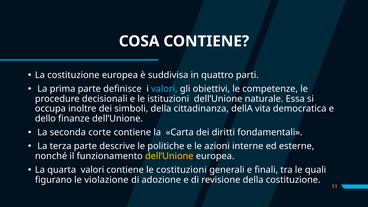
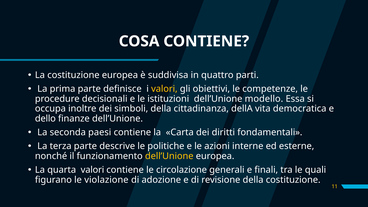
valori colour: light blue -> yellow (164, 89)
naturale: naturale -> modello (264, 99)
corte: corte -> paesi (100, 132)
costituzioni: costituzioni -> circolazione (182, 170)
